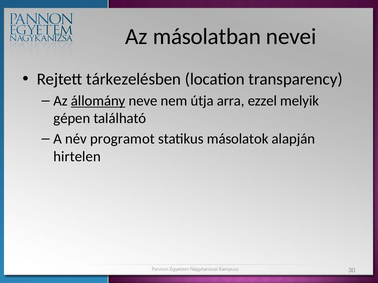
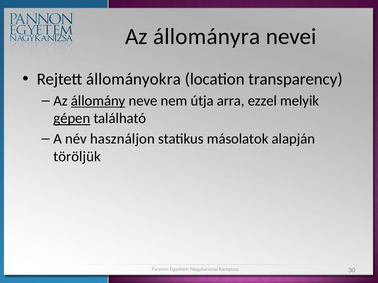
másolatban: másolatban -> állományra (207, 37)
tárkezelésben: tárkezelésben -> állományokra (134, 79)
gépen underline: none -> present (72, 119)
programot: programot -> használjon (122, 139)
hirtelen: hirtelen -> töröljük (77, 157)
